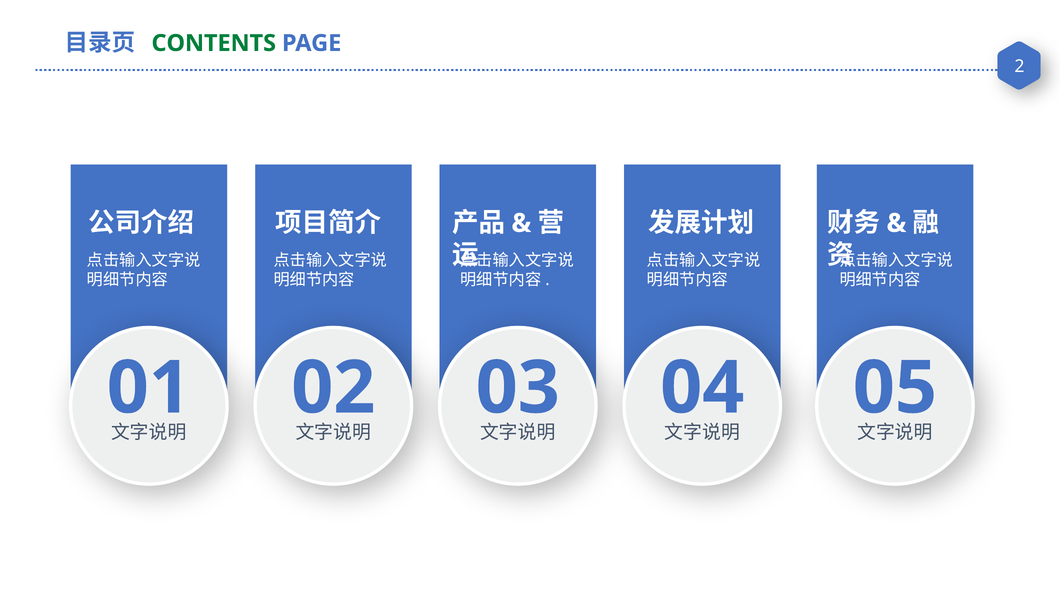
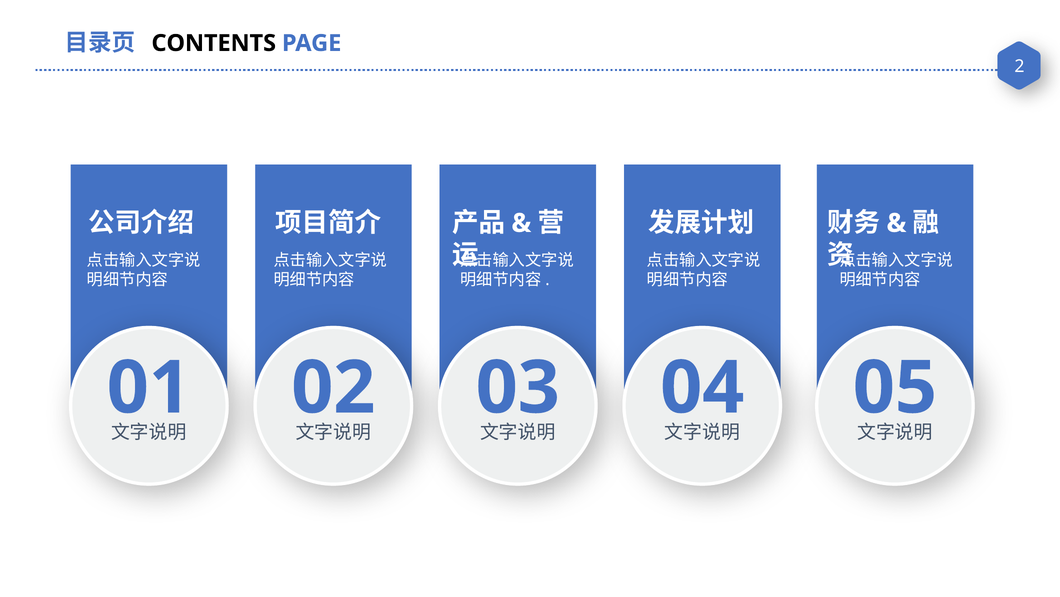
CONTENTS colour: green -> black (214, 43)
